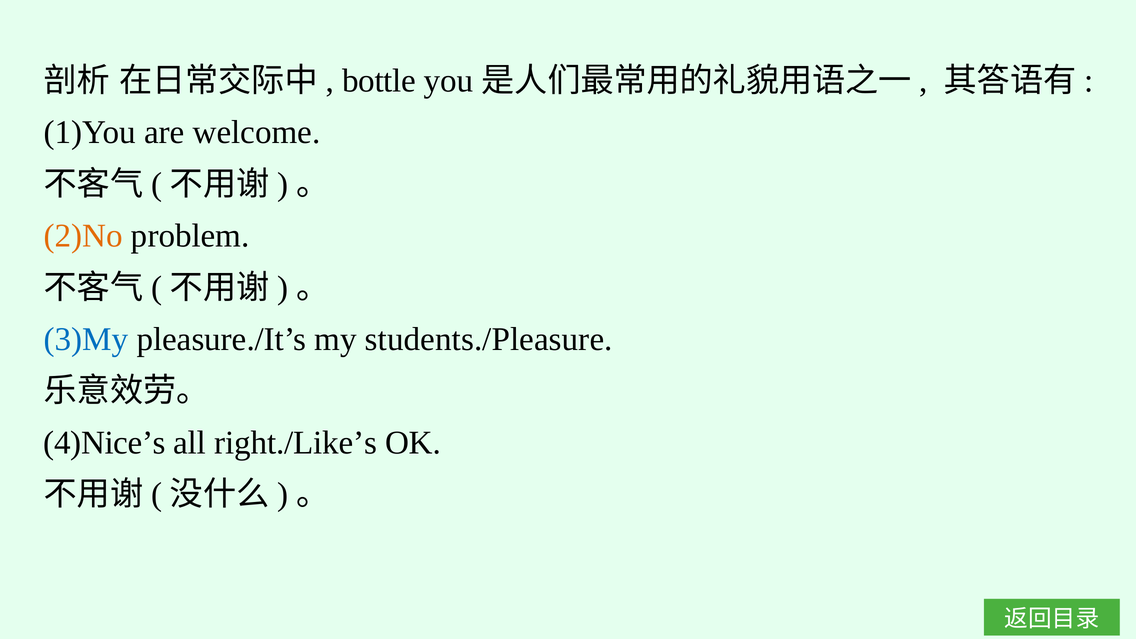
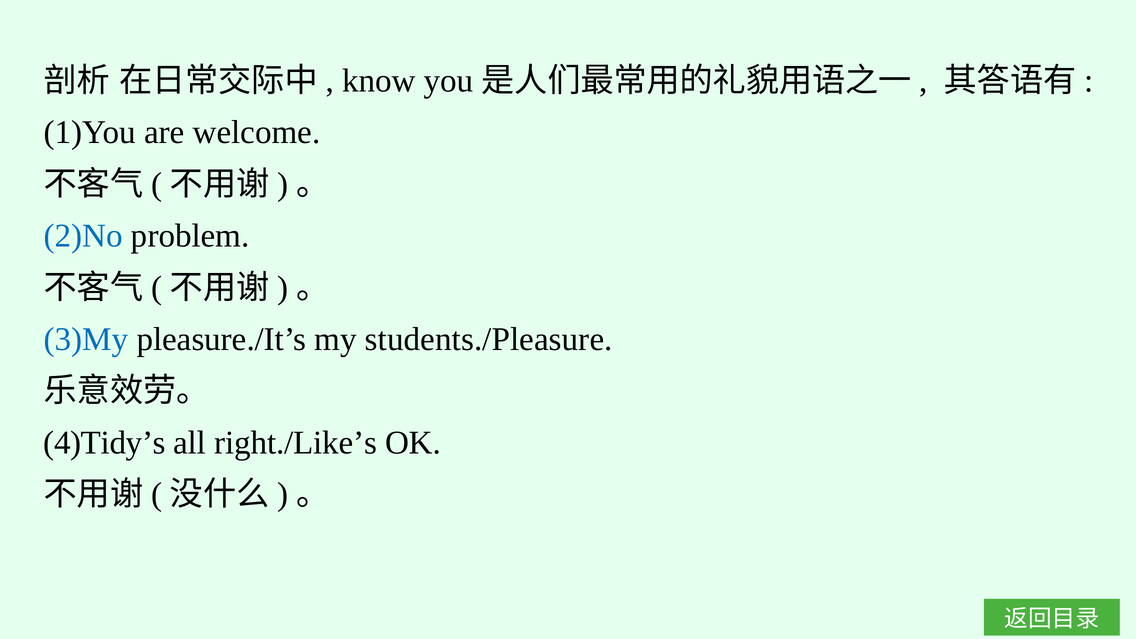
bottle: bottle -> know (379, 81)
2)No colour: orange -> blue (83, 236)
4)Nice’s: 4)Nice’s -> 4)Tidy’s (105, 443)
